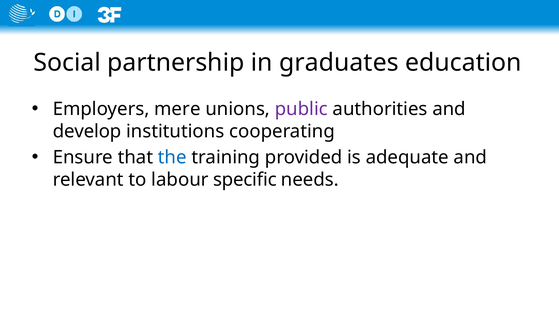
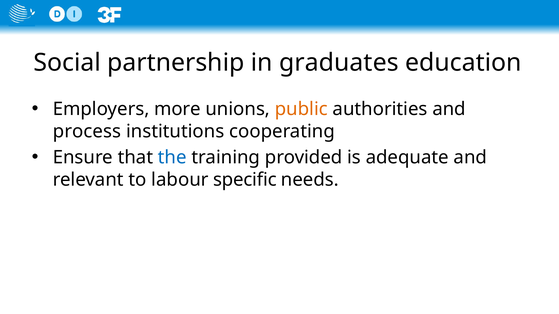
mere: mere -> more (177, 109)
public colour: purple -> orange (301, 109)
develop: develop -> process (87, 131)
